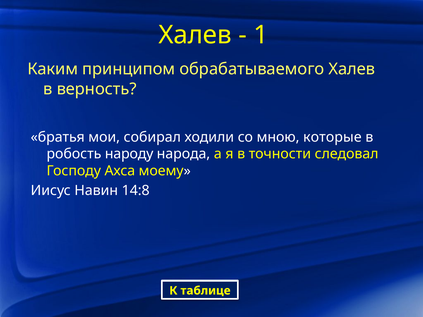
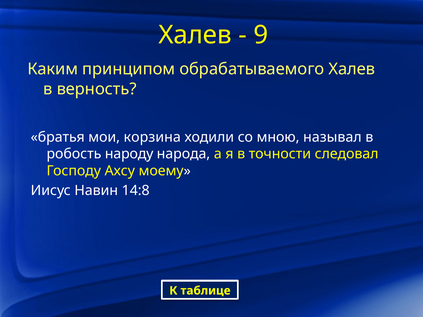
1: 1 -> 9 (261, 35)
собирал: собирал -> корзина (152, 137)
которые: которые -> называл (332, 137)
Ахса: Ахса -> Ахсу (120, 171)
